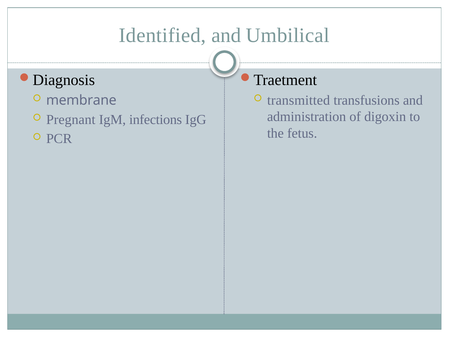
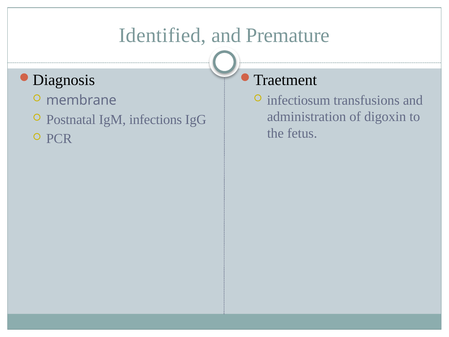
Umbilical: Umbilical -> Premature (288, 35)
transmitted: transmitted -> infectiosum (299, 100)
Pregnant: Pregnant -> Postnatal (71, 119)
